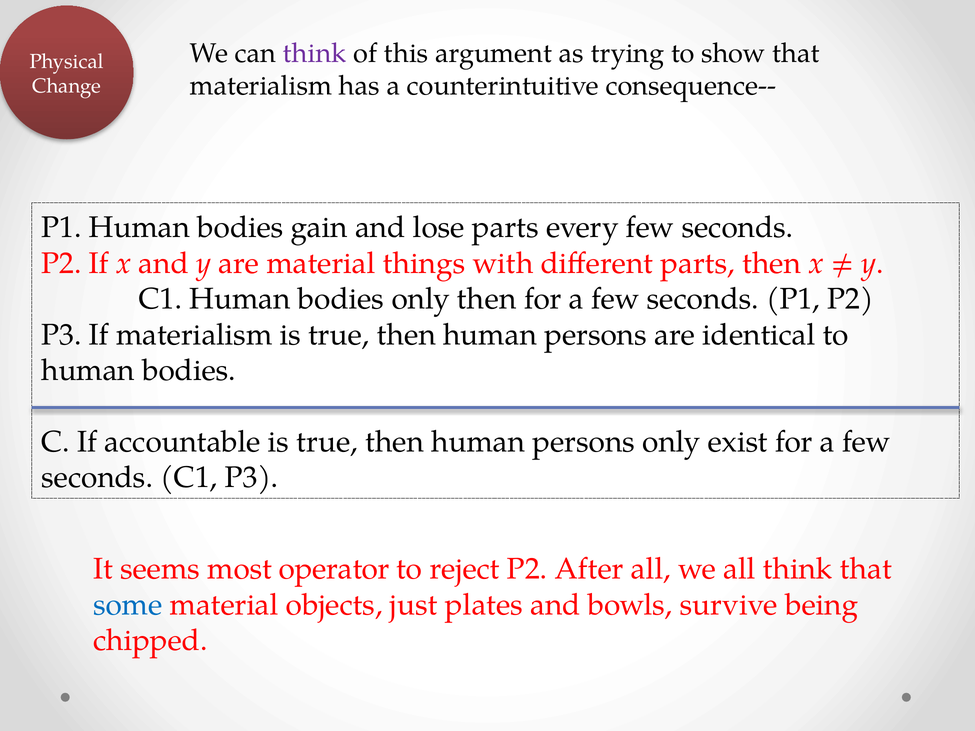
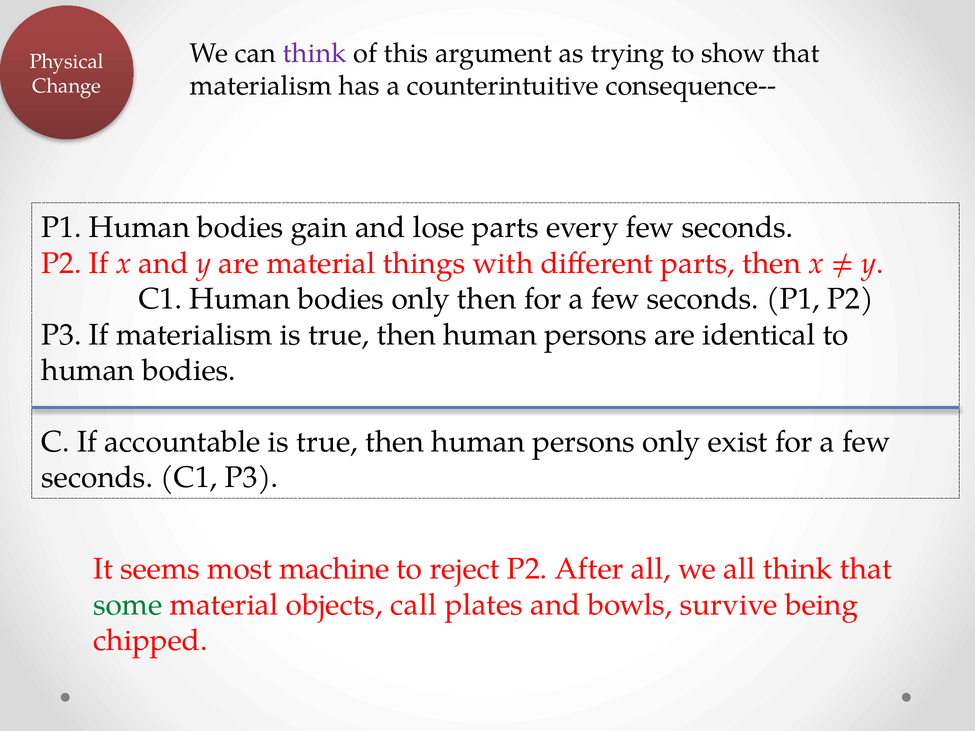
operator: operator -> machine (334, 569)
some colour: blue -> green (128, 605)
just: just -> call (414, 605)
